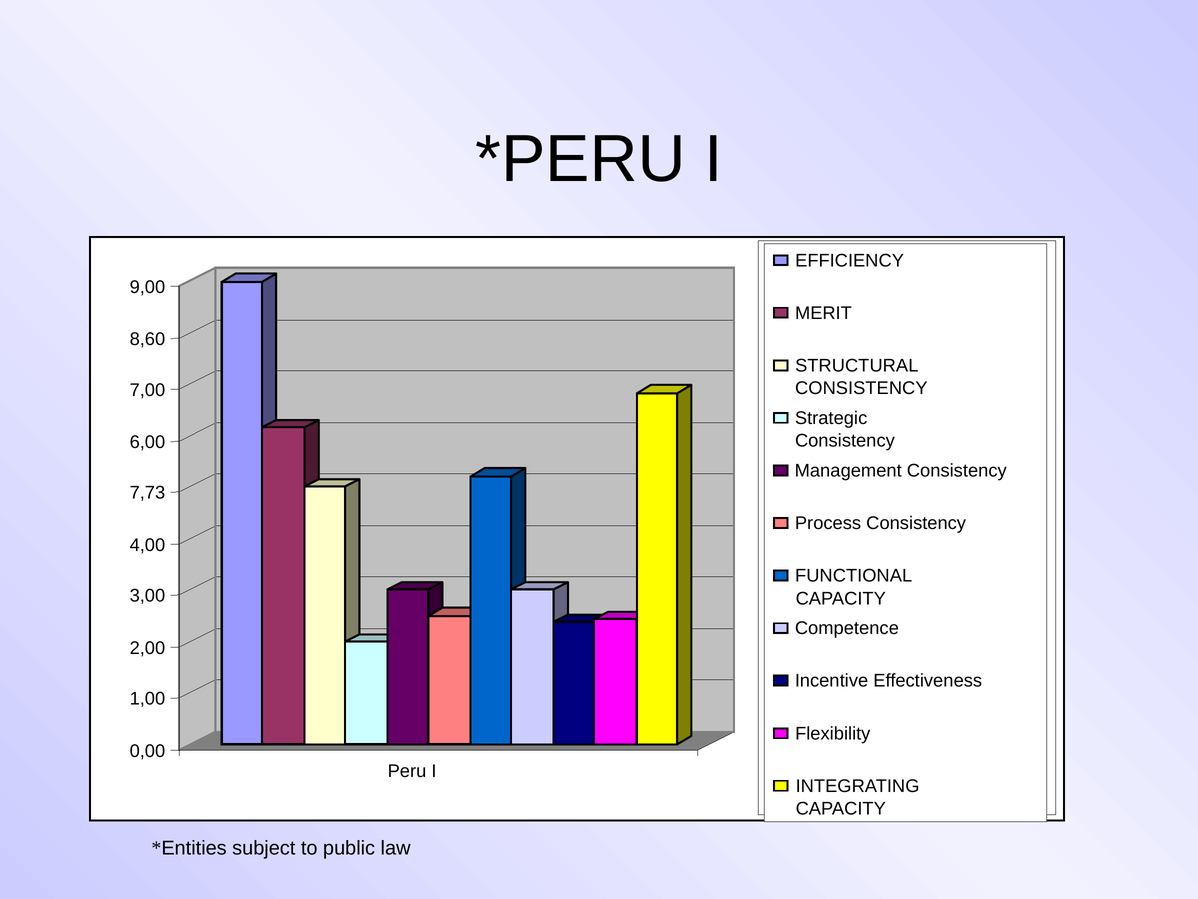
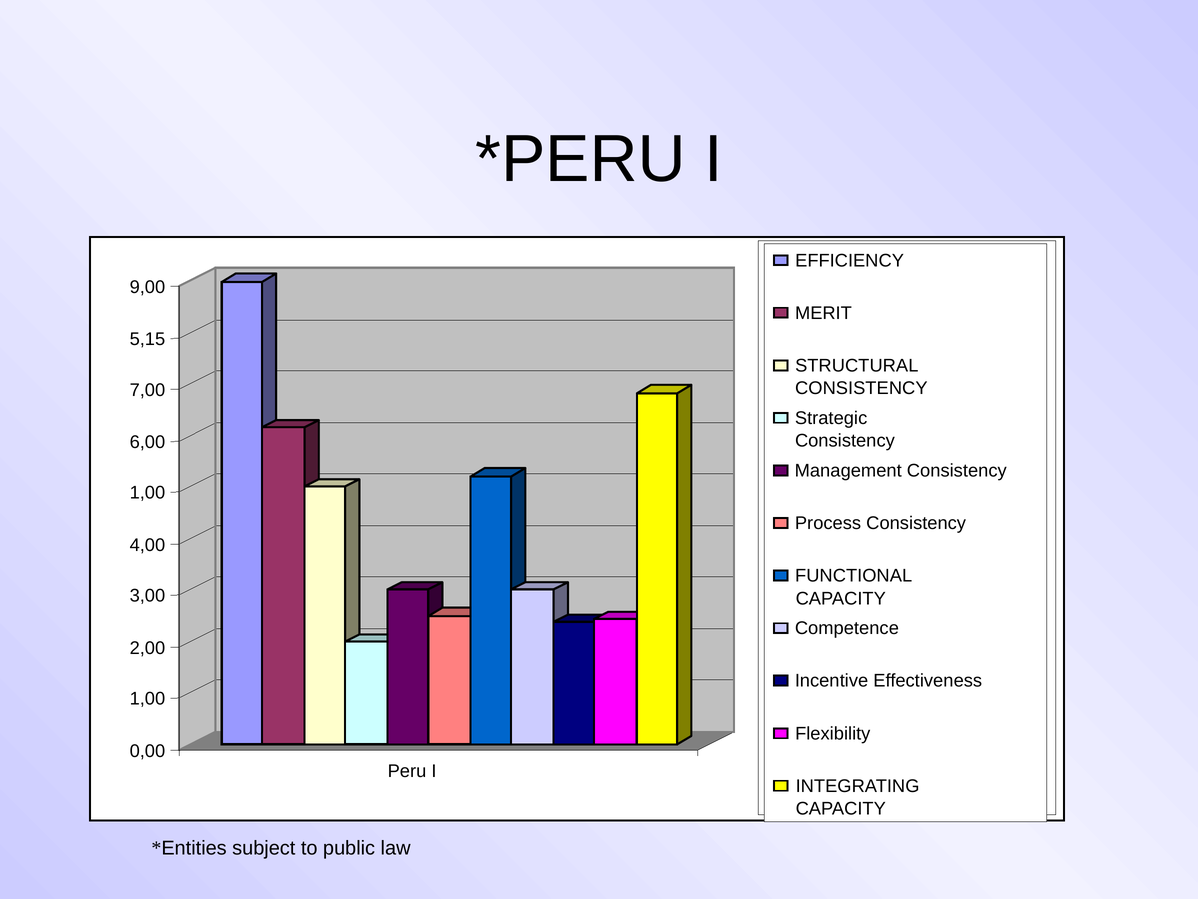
8,60: 8,60 -> 5,15 (147, 339)
7,73: 7,73 -> 1,00 (147, 493)
